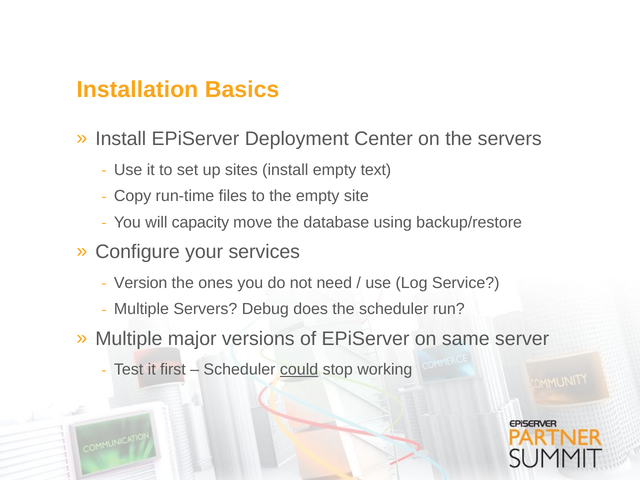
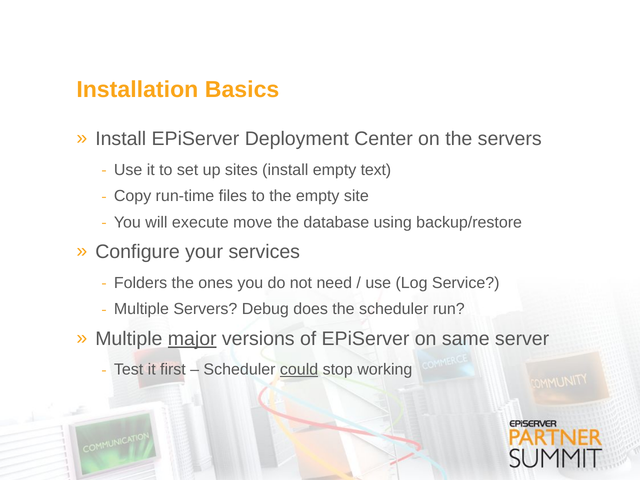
capacity: capacity -> execute (200, 222)
Version: Version -> Folders (141, 283)
major underline: none -> present (192, 339)
